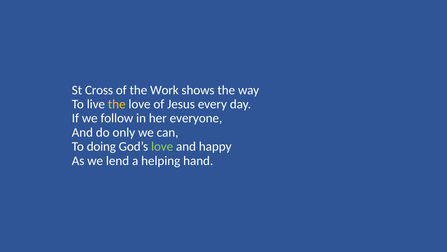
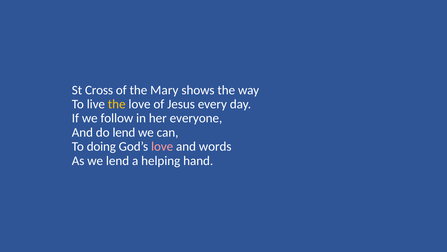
Work: Work -> Mary (164, 90)
do only: only -> lend (124, 132)
love colour: light green -> pink (162, 146)
happy: happy -> words (215, 146)
